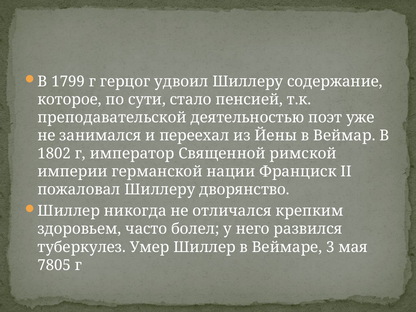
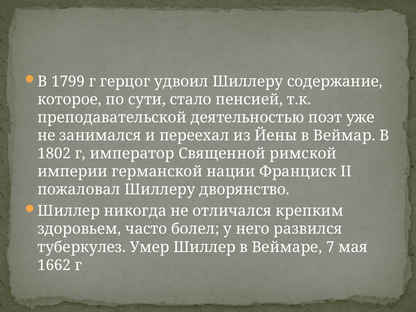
3: 3 -> 7 (330, 247)
7805: 7805 -> 1662 (54, 265)
